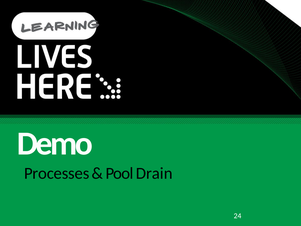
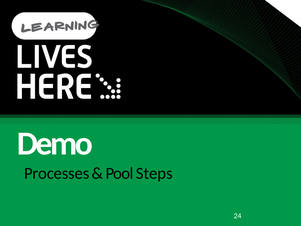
Drain: Drain -> Steps (154, 173)
